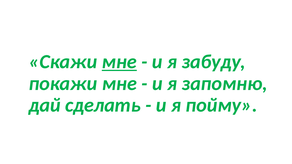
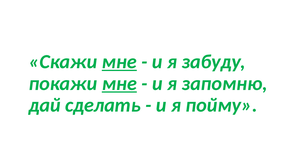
мне underline: none -> present (119, 84)
